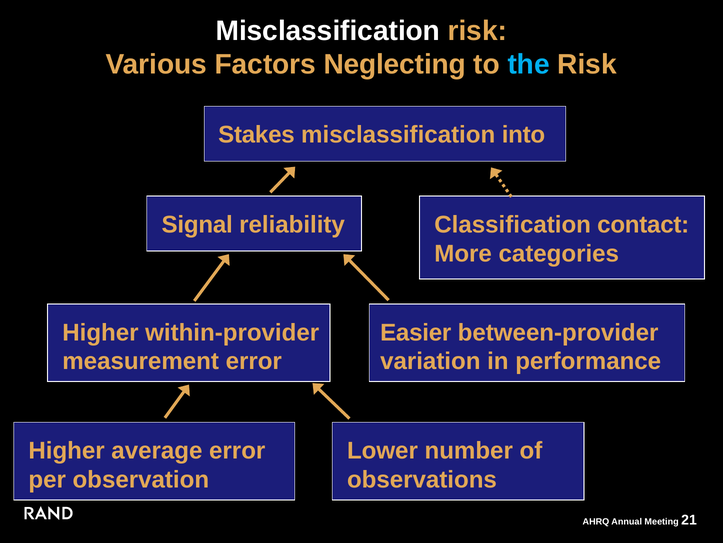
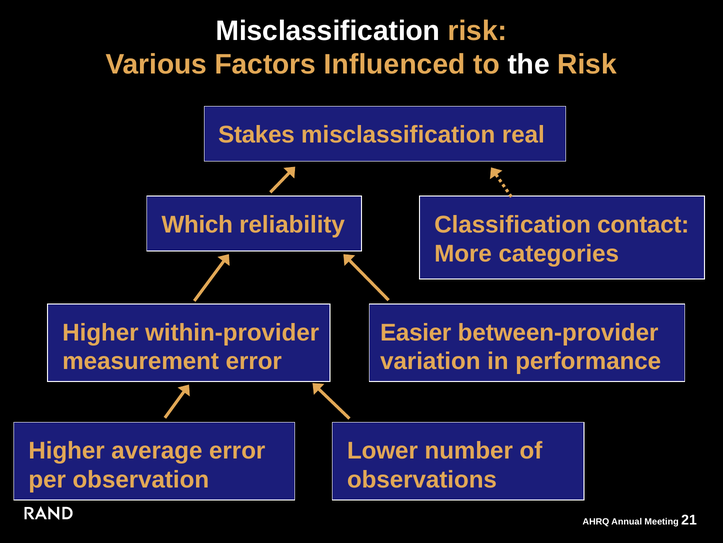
Neglecting: Neglecting -> Influenced (395, 65)
the colour: light blue -> white (529, 65)
into: into -> real (523, 135)
Signal: Signal -> Which (197, 224)
